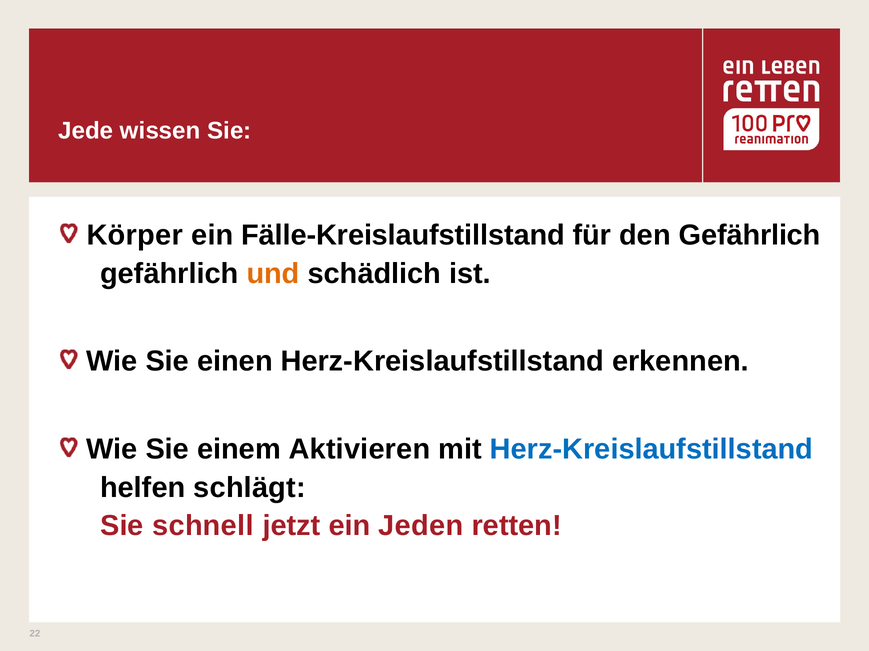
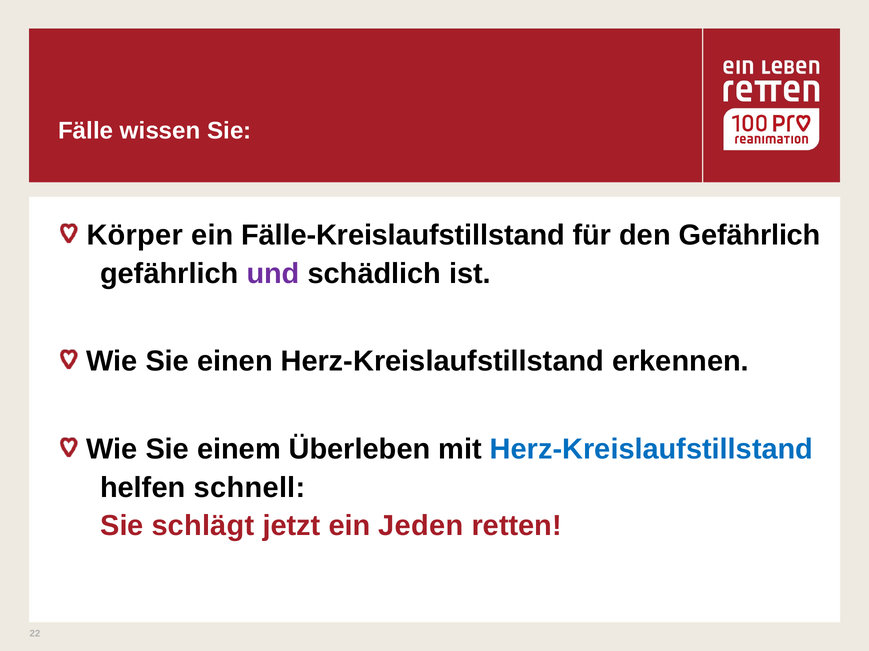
Jede: Jede -> Fälle (86, 131)
und colour: orange -> purple (273, 274)
Aktivieren: Aktivieren -> Überleben (360, 450)
schlägt: schlägt -> schnell (250, 488)
schnell: schnell -> schlägt (203, 526)
